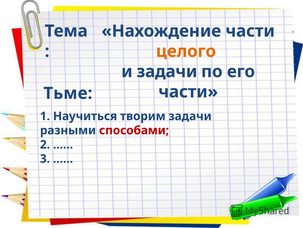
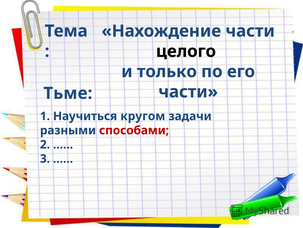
целого colour: orange -> black (186, 51)
и задачи: задачи -> только (167, 71)
творим: творим -> кругом (143, 116)
